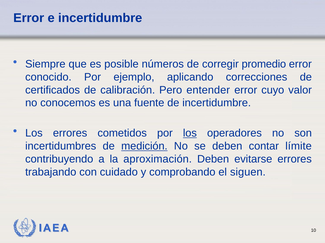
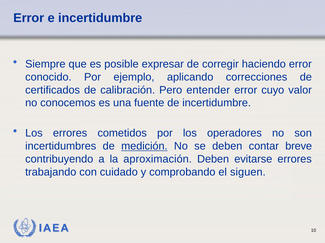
números: números -> expresar (163, 64)
promedio: promedio -> haciendo (264, 64)
los underline: present -> none (190, 134)
límite: límite -> breve (299, 147)
